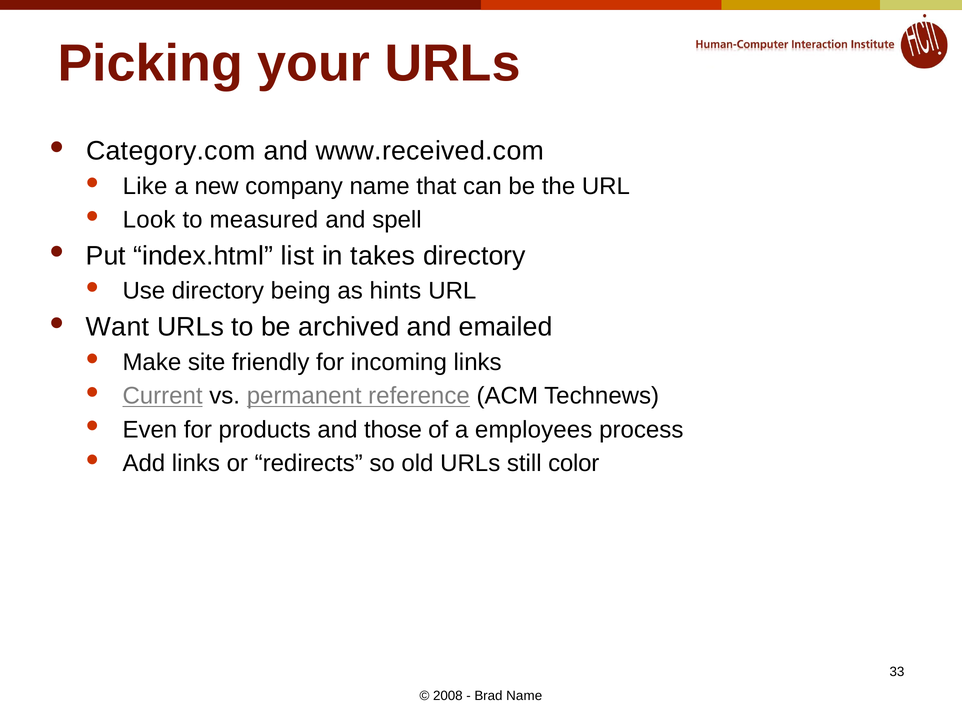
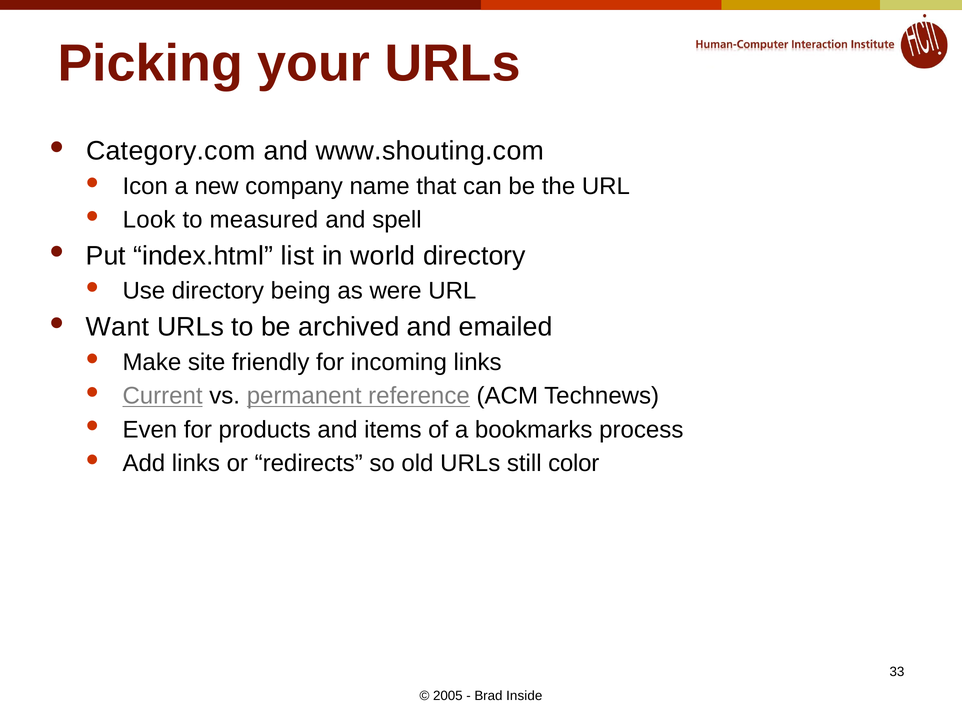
www.received.com: www.received.com -> www.shouting.com (430, 151)
Like: Like -> Icon (145, 186)
takes: takes -> world (383, 256)
hints: hints -> were (396, 291)
those: those -> items (393, 429)
employees: employees -> bookmarks (534, 429)
2008: 2008 -> 2005 (448, 695)
Brad Name: Name -> Inside (524, 695)
